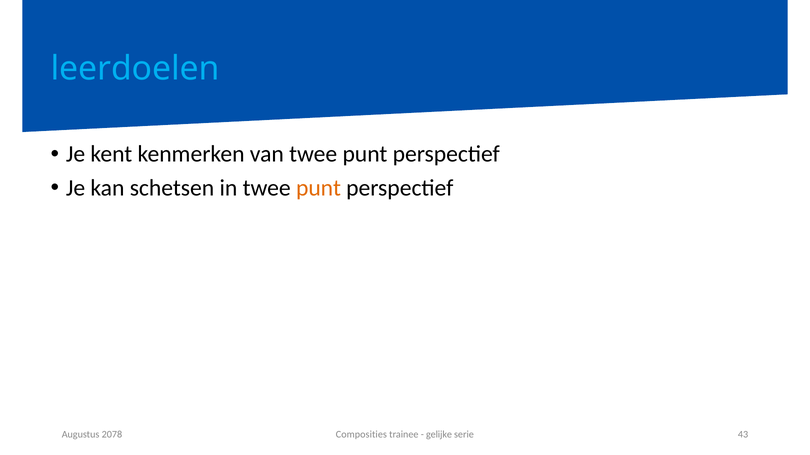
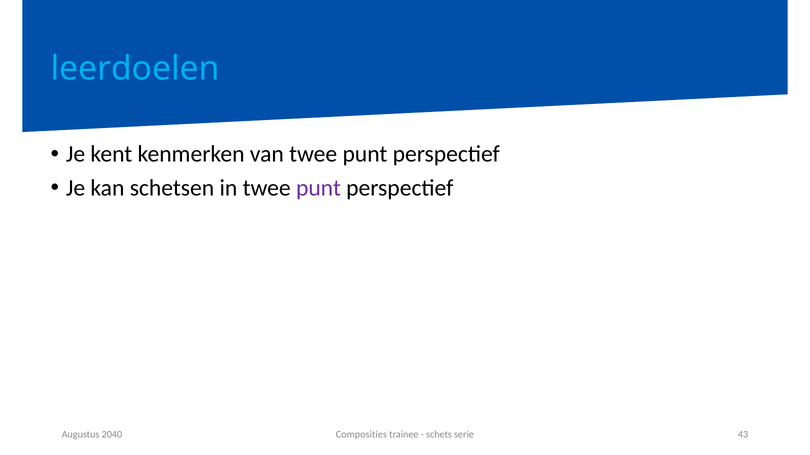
punt colour: orange -> purple (318, 188)
gelijke: gelijke -> schets (439, 435)
2078: 2078 -> 2040 (112, 435)
